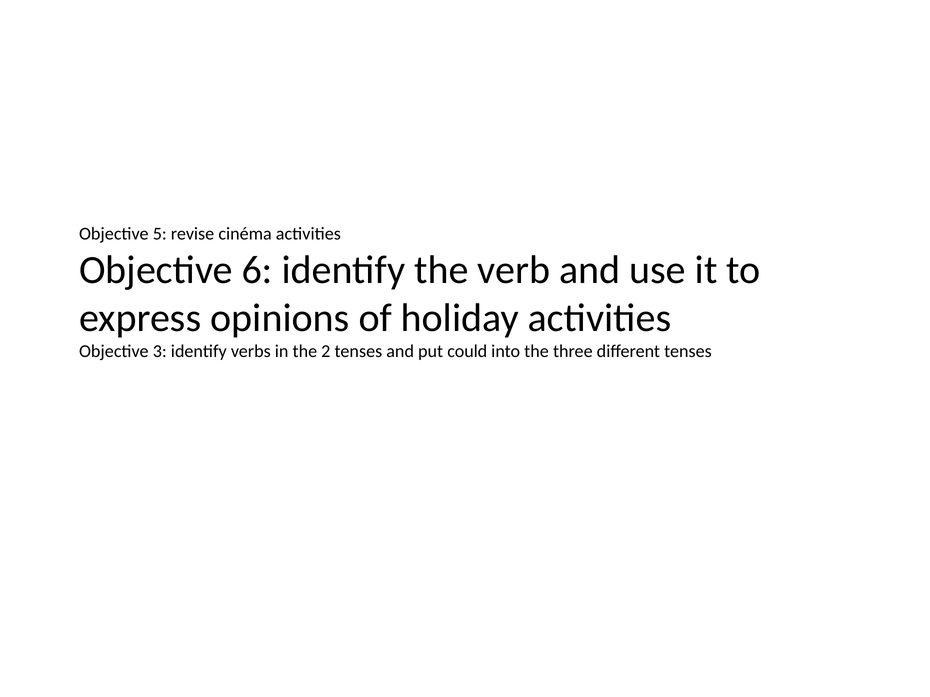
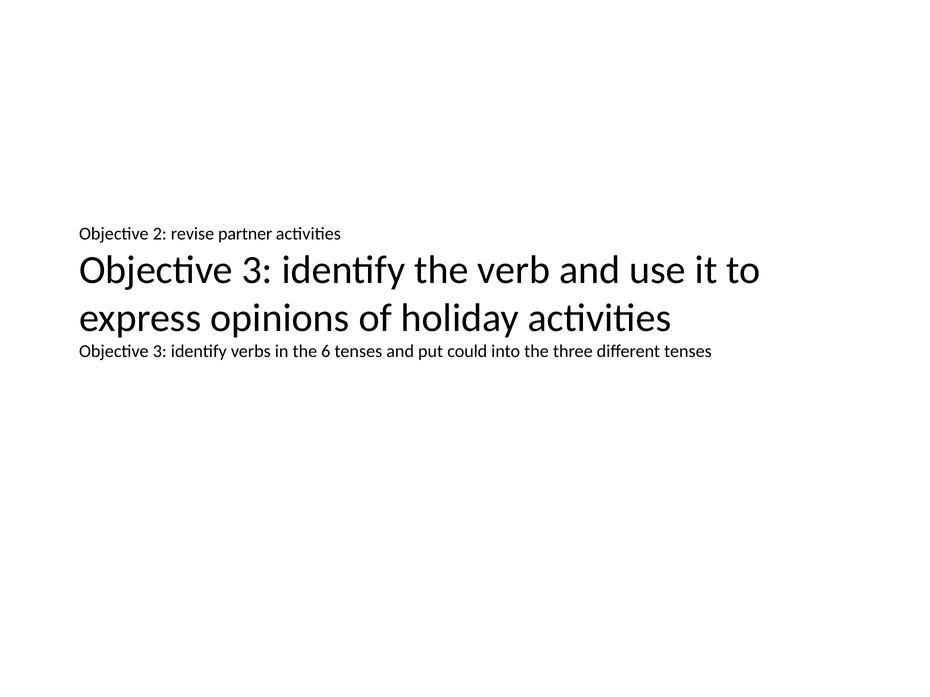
5: 5 -> 2 (160, 234)
cinéma: cinéma -> partner (245, 234)
6: 6 -> 3 (257, 270)
2: 2 -> 6 (326, 352)
